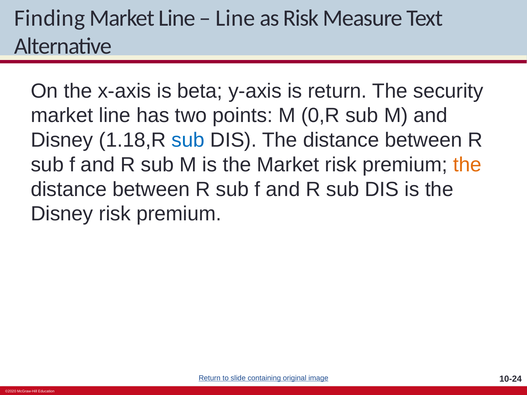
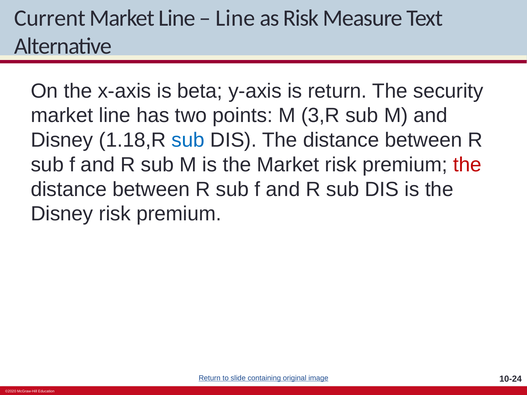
Finding: Finding -> Current (50, 18)
0,R: 0,R -> 3,R (320, 116)
the colour: orange -> red (467, 165)
